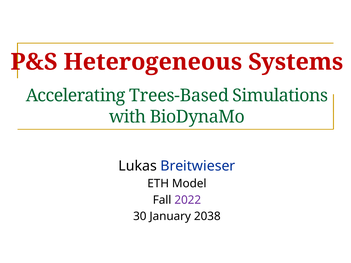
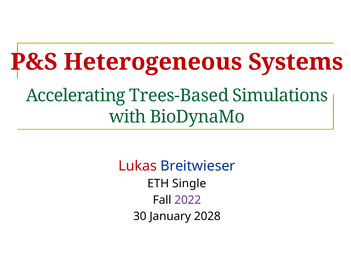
Lukas colour: black -> red (138, 166)
Model: Model -> Single (189, 184)
2038: 2038 -> 2028 (207, 217)
